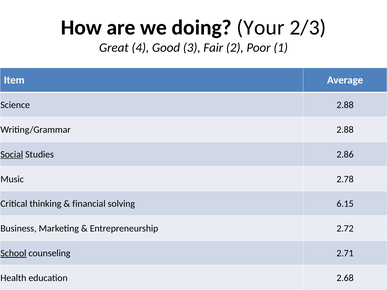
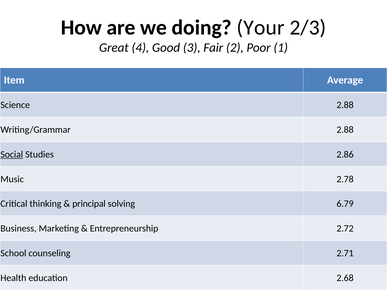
financial: financial -> principal (89, 204)
6.15: 6.15 -> 6.79 (345, 204)
School underline: present -> none (13, 253)
